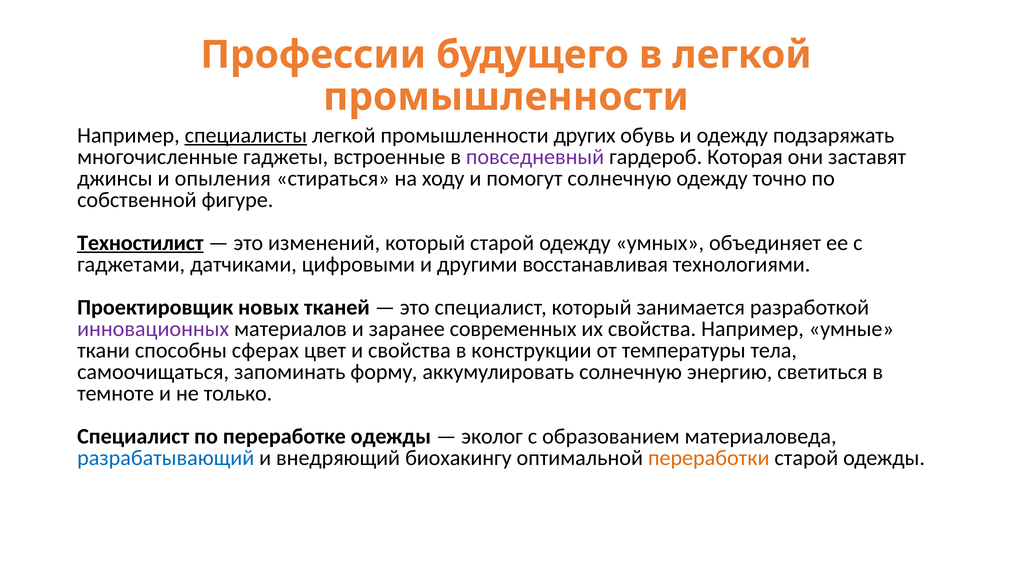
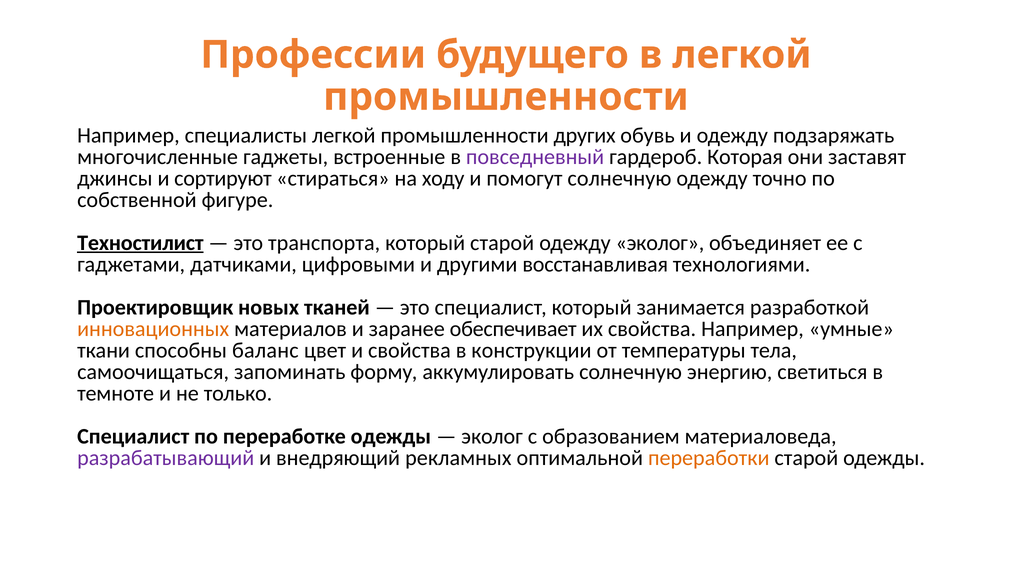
специалисты underline: present -> none (246, 135)
опыления: опыления -> сортируют (223, 178)
изменений: изменений -> транспорта (324, 243)
одежду умных: умных -> эколог (660, 243)
инновационных colour: purple -> orange (153, 329)
современных: современных -> обеспечивает (513, 329)
сферах: сферах -> баланс (265, 350)
разрабатывающий colour: blue -> purple (166, 458)
биохакингу: биохакингу -> рекламных (458, 458)
